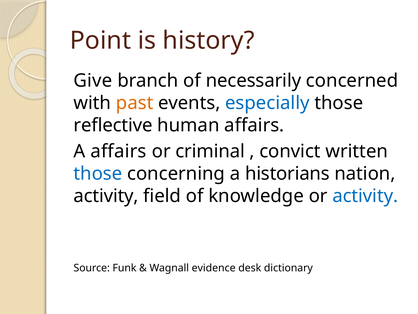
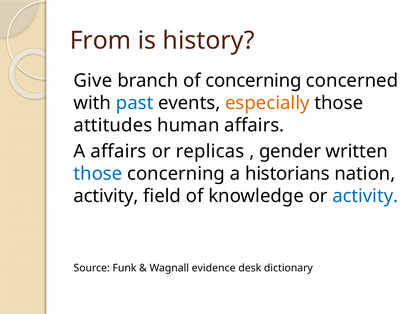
Point: Point -> From (101, 40)
of necessarily: necessarily -> concerning (254, 81)
past colour: orange -> blue (135, 103)
especially colour: blue -> orange (267, 103)
reflective: reflective -> attitudes (113, 125)
criminal: criminal -> replicas (210, 151)
convict: convict -> gender (290, 151)
